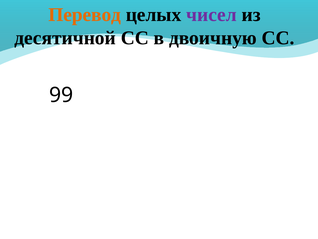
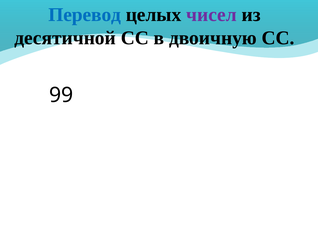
Перевод colour: orange -> blue (85, 15)
